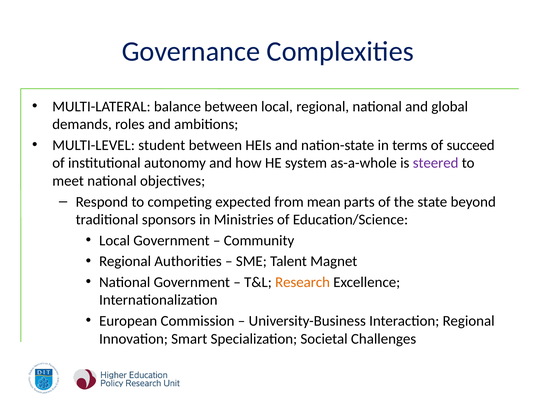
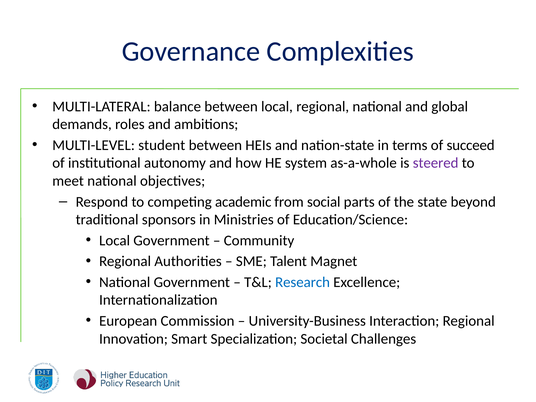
expected: expected -> academic (243, 202)
mean: mean -> social (324, 202)
Research colour: orange -> blue (303, 282)
